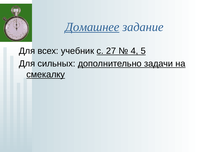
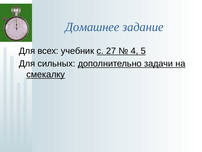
Домашнее underline: present -> none (92, 27)
